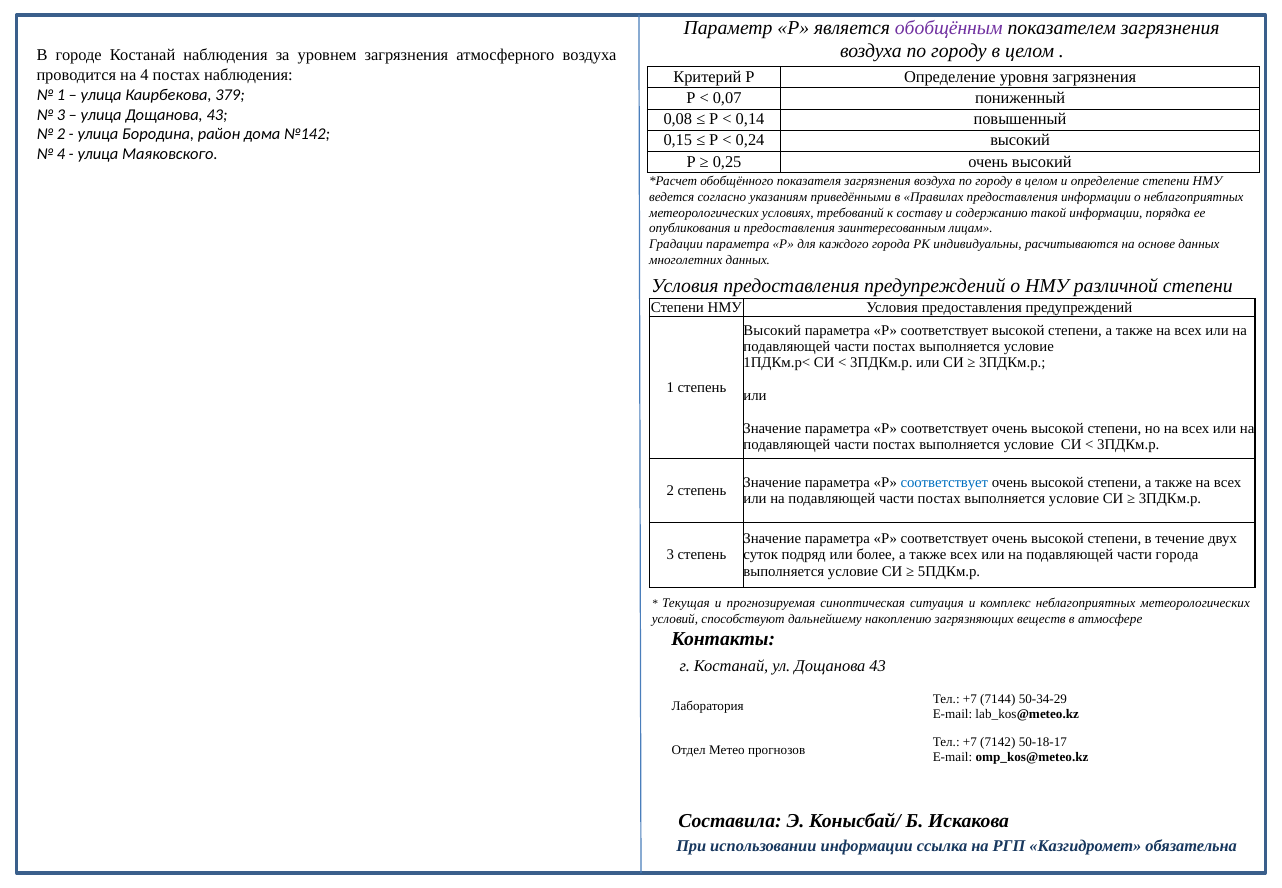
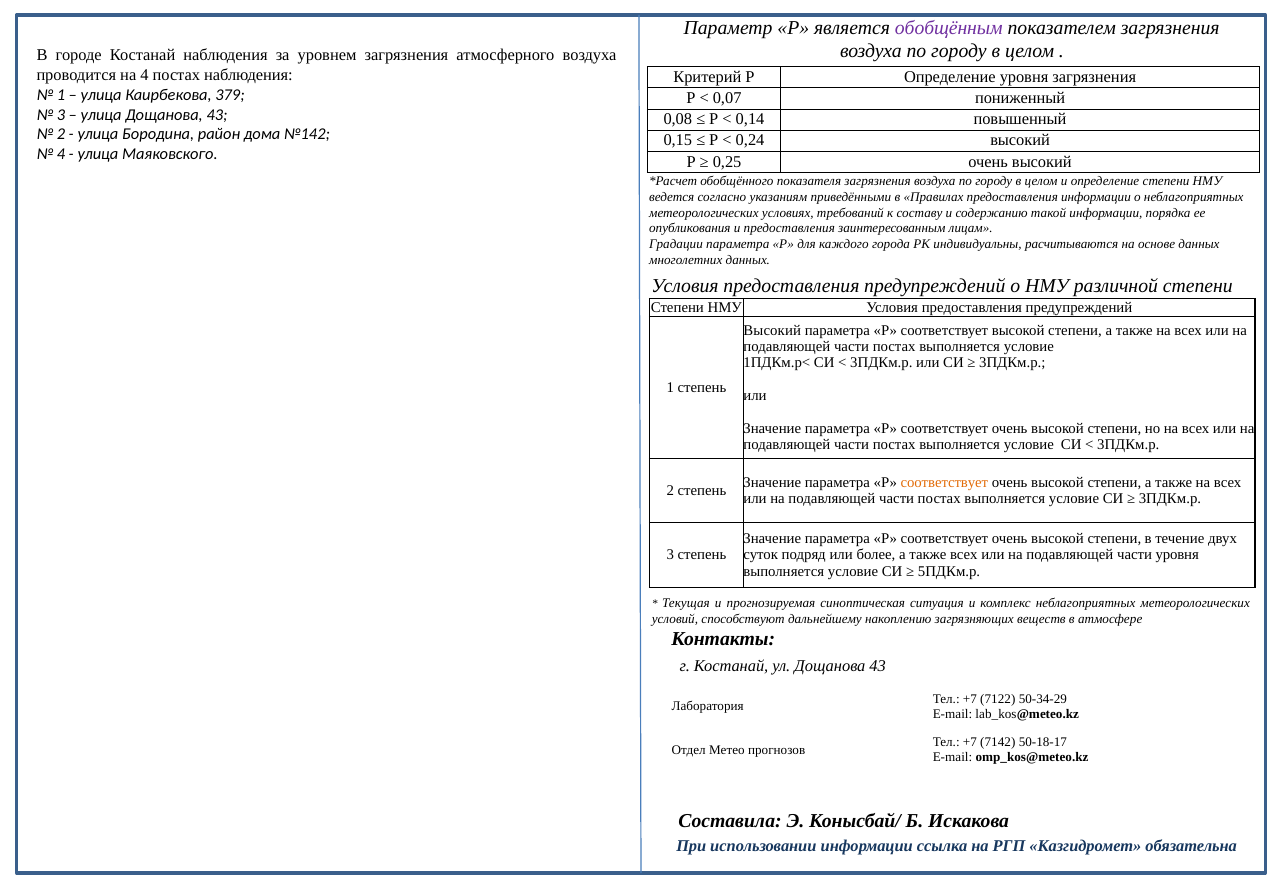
соответствует colour: blue -> orange (944, 482)
части города: города -> уровня (1177, 555)
7144: 7144 -> 7122 (998, 699)
